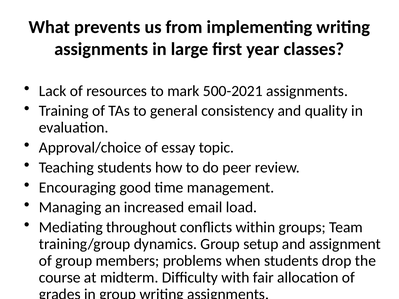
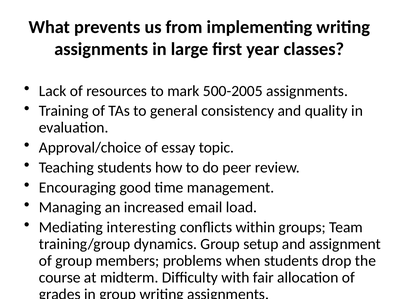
500-2021: 500-2021 -> 500-2005 (233, 91)
throughout: throughout -> interesting (141, 227)
